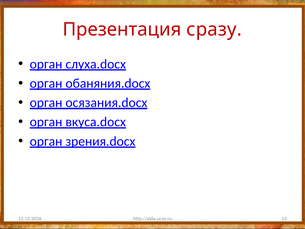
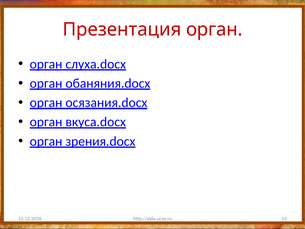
Презентация сразу: сразу -> орган (214, 30)
